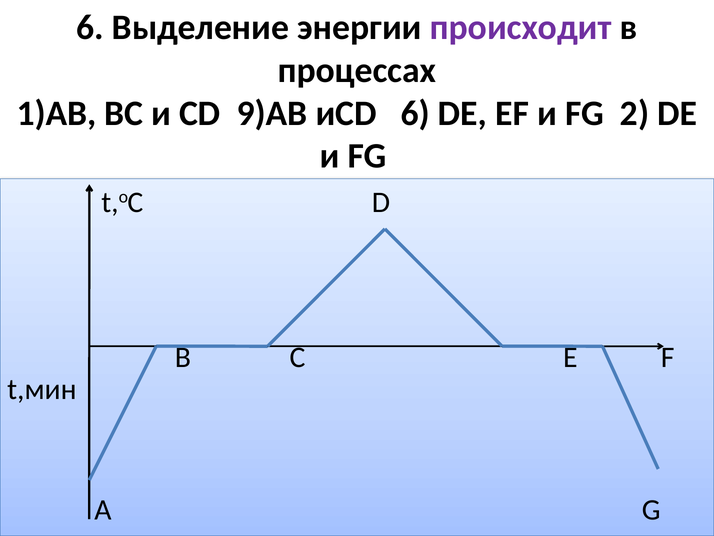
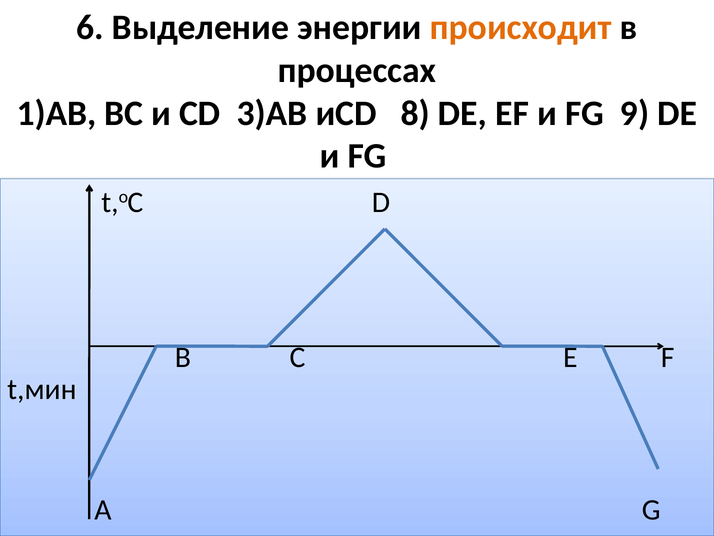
происходит colour: purple -> orange (521, 27)
9)AB: 9)AB -> 3)AB (272, 113)
иCD 6: 6 -> 8 (415, 113)
2: 2 -> 9 (635, 113)
